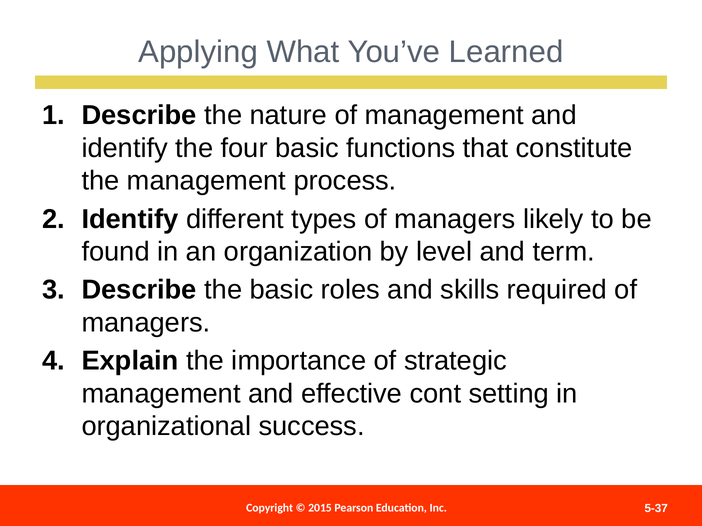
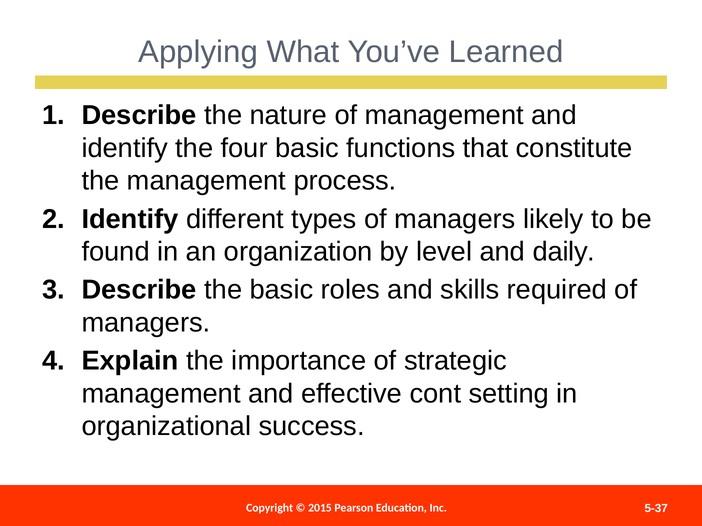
term: term -> daily (564, 252)
